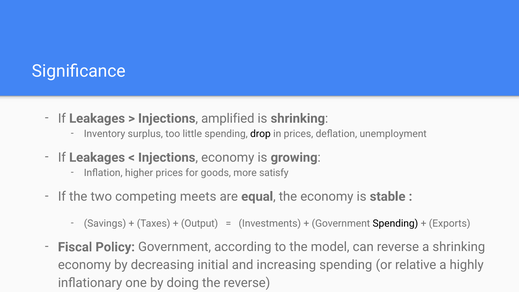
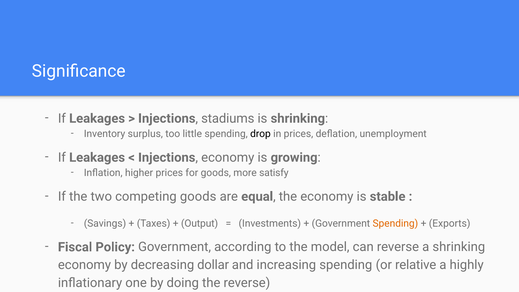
amplified: amplified -> stadiums (228, 118)
competing meets: meets -> goods (198, 196)
Spending colour: black -> orange (395, 223)
initial: initial -> dollar (213, 265)
